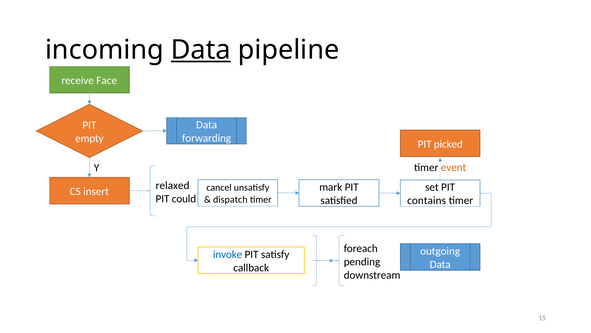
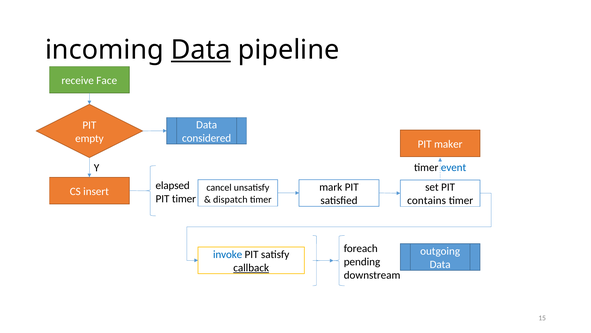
forwarding: forwarding -> considered (207, 138)
picked: picked -> maker (448, 144)
event colour: orange -> blue (454, 167)
relaxed: relaxed -> elapsed (173, 185)
PIT could: could -> timer (184, 199)
callback underline: none -> present (251, 267)
